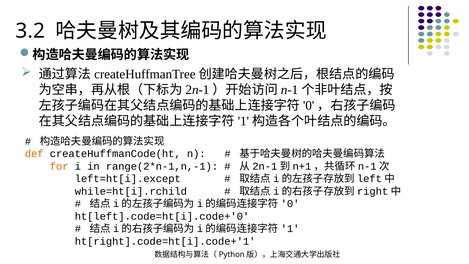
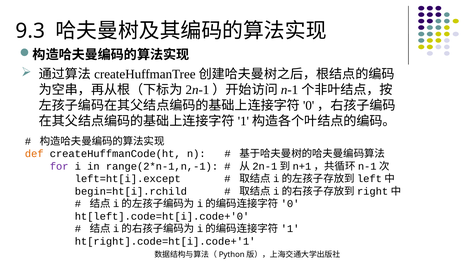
3.2: 3.2 -> 9.3 (30, 31)
for colour: orange -> purple (59, 166)
while=ht[i].rchild: while=ht[i].rchild -> begin=ht[i].rchild (131, 191)
